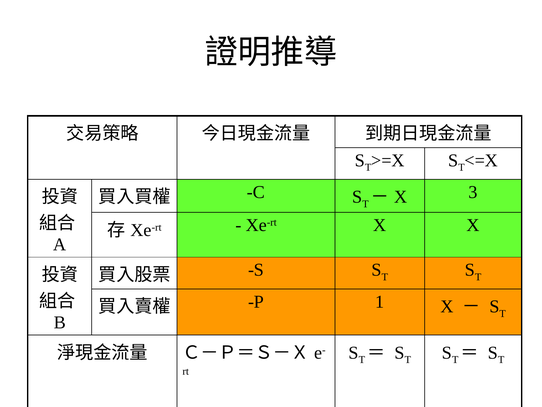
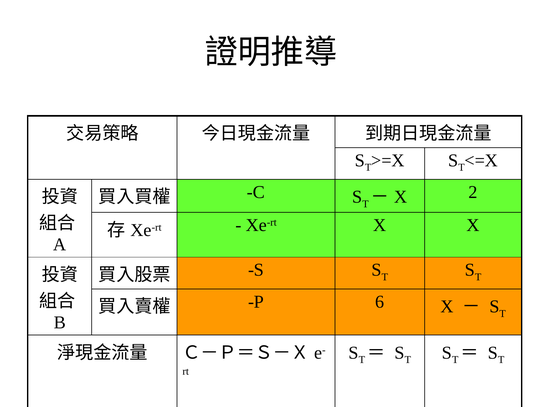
3: 3 -> 2 (473, 192)
1: 1 -> 6 (380, 301)
